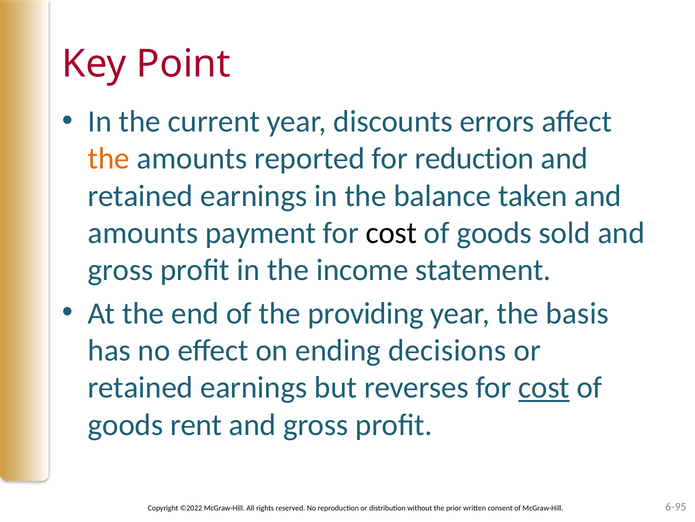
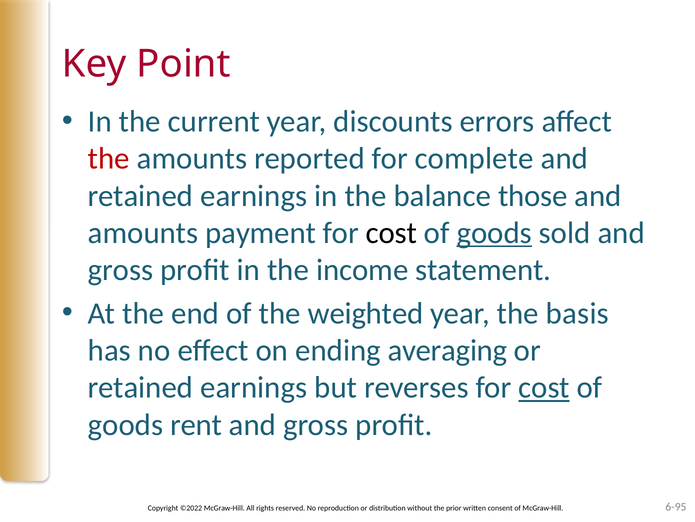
the colour: orange -> red (109, 158)
reduction: reduction -> complete (474, 158)
taken: taken -> those (533, 196)
goods underline: none -> present (494, 233)
providing: providing -> weighted (366, 313)
decisions: decisions -> averaging (448, 350)
